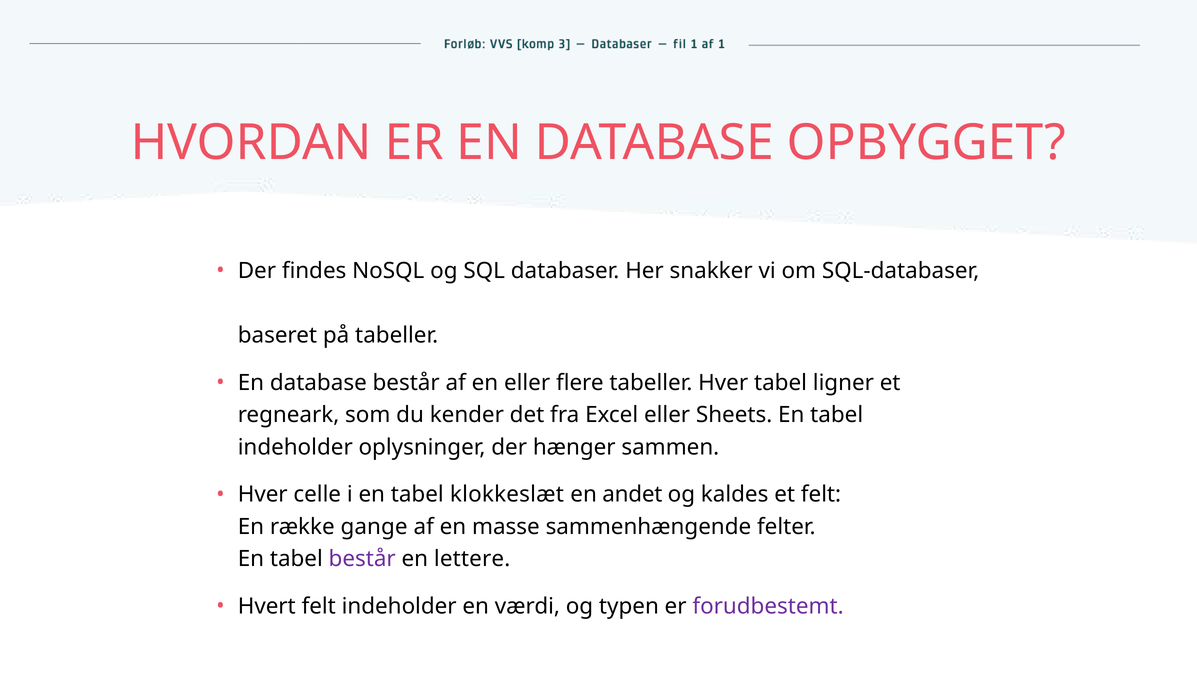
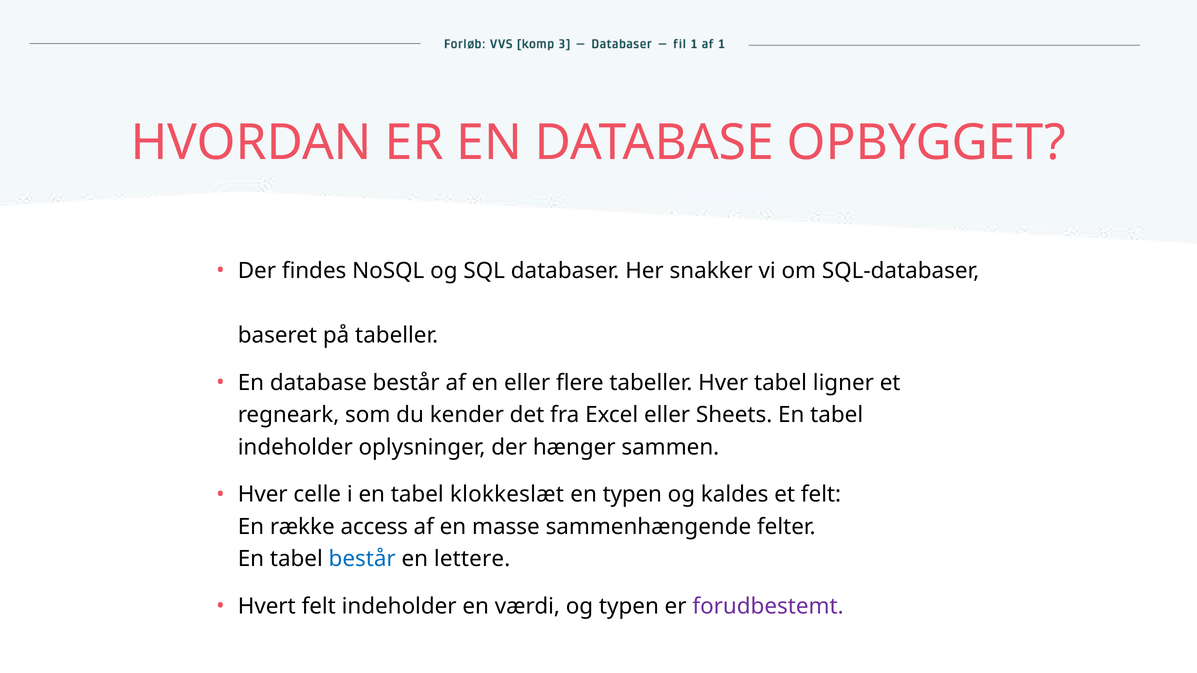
en andet: andet -> typen (632, 495)
gange: gange -> access (374, 527)
består colour: purple -> blue (362, 559)
